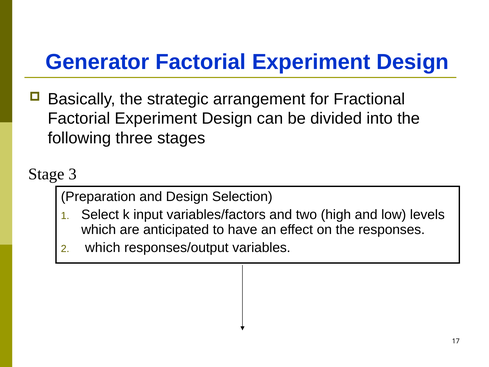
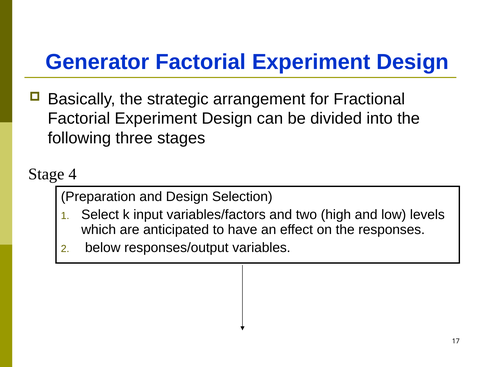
3: 3 -> 4 (73, 174)
which: which -> below (103, 247)
